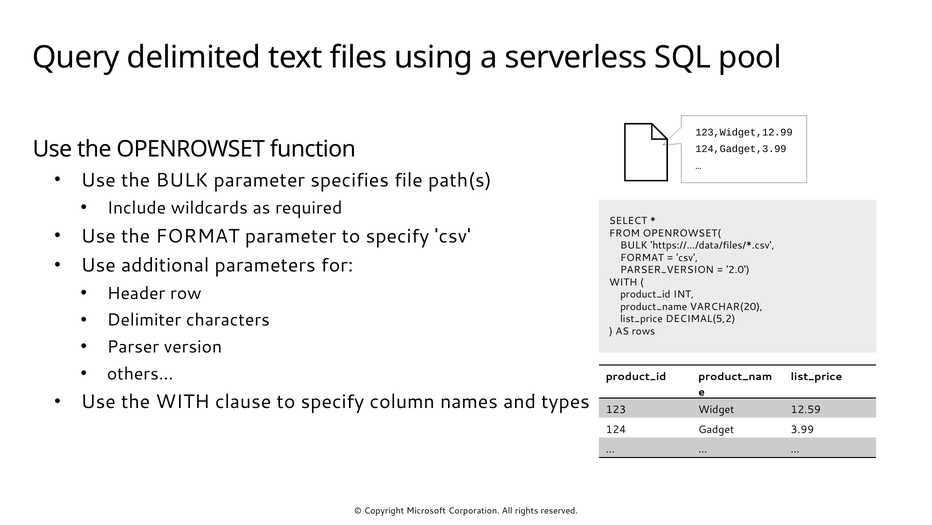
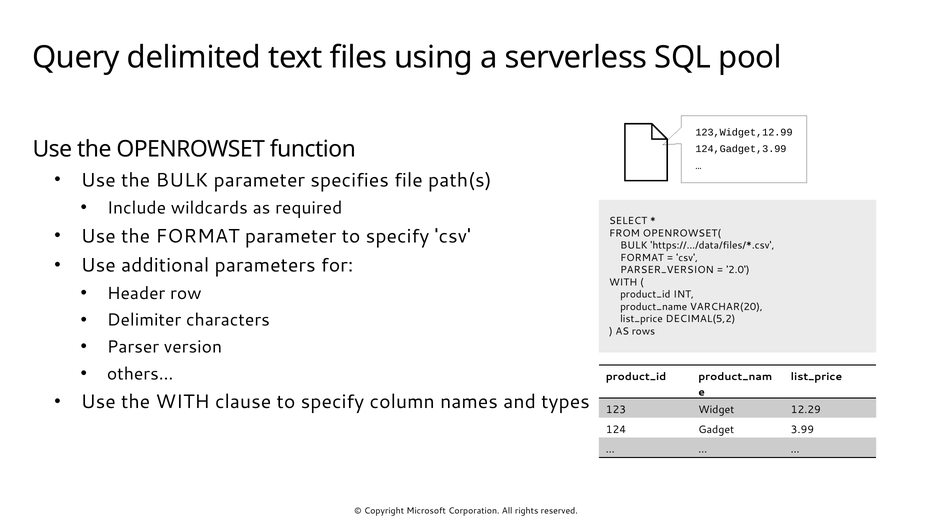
12.59: 12.59 -> 12.29 (806, 409)
